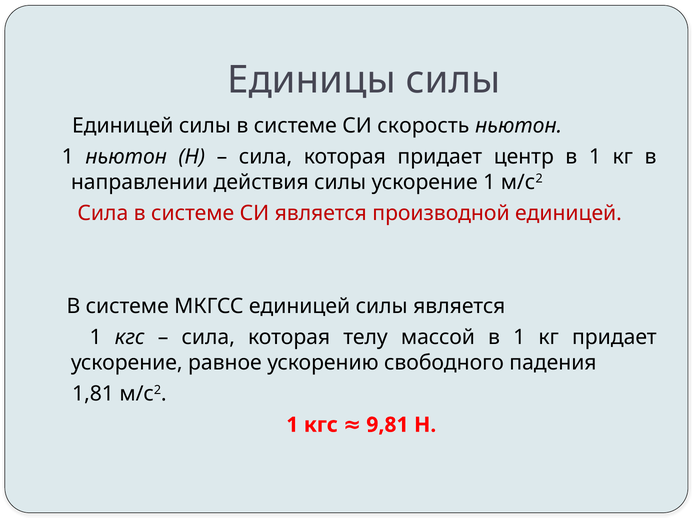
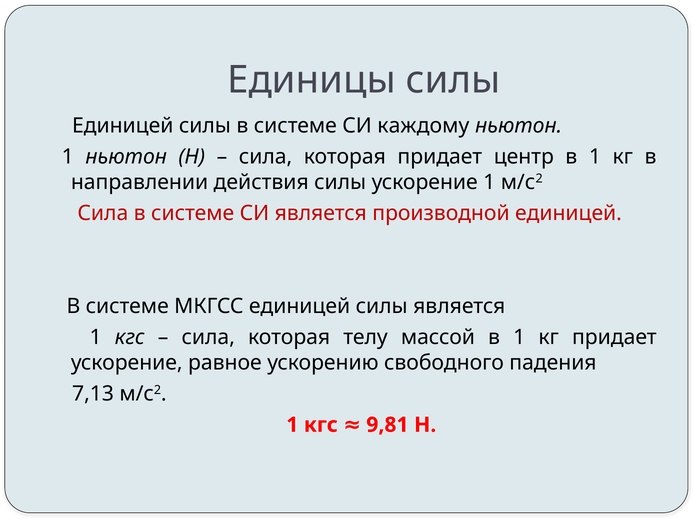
скорость: скорость -> каждому (423, 126)
1,81: 1,81 -> 7,13 (93, 394)
